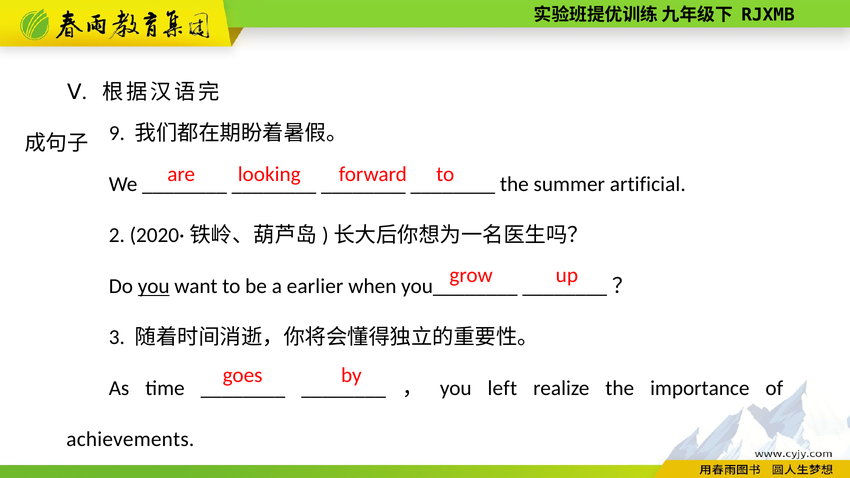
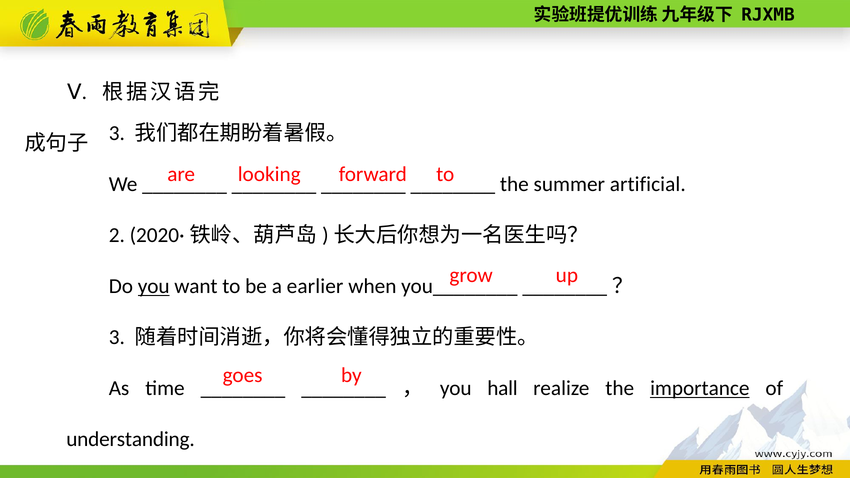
9: 9 -> 3 (117, 133)
left: left -> hall (503, 388)
importance underline: none -> present (700, 388)
achievements: achievements -> understanding (131, 439)
